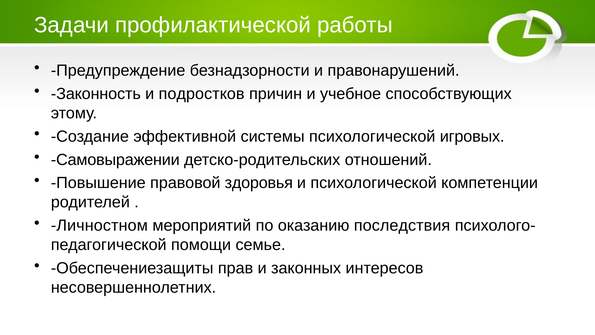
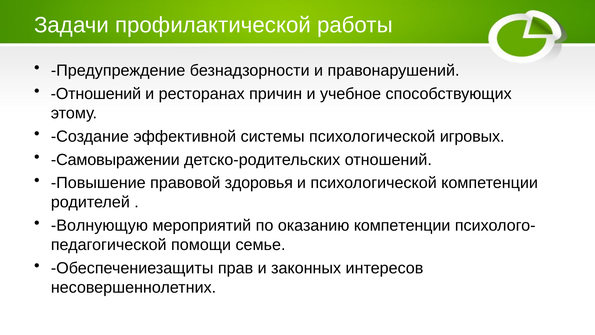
Законность: Законность -> Отношений (96, 94)
подростков: подростков -> ресторанах (202, 94)
Личностном: Личностном -> Волнующую (99, 225)
оказанию последствия: последствия -> компетенции (402, 225)
